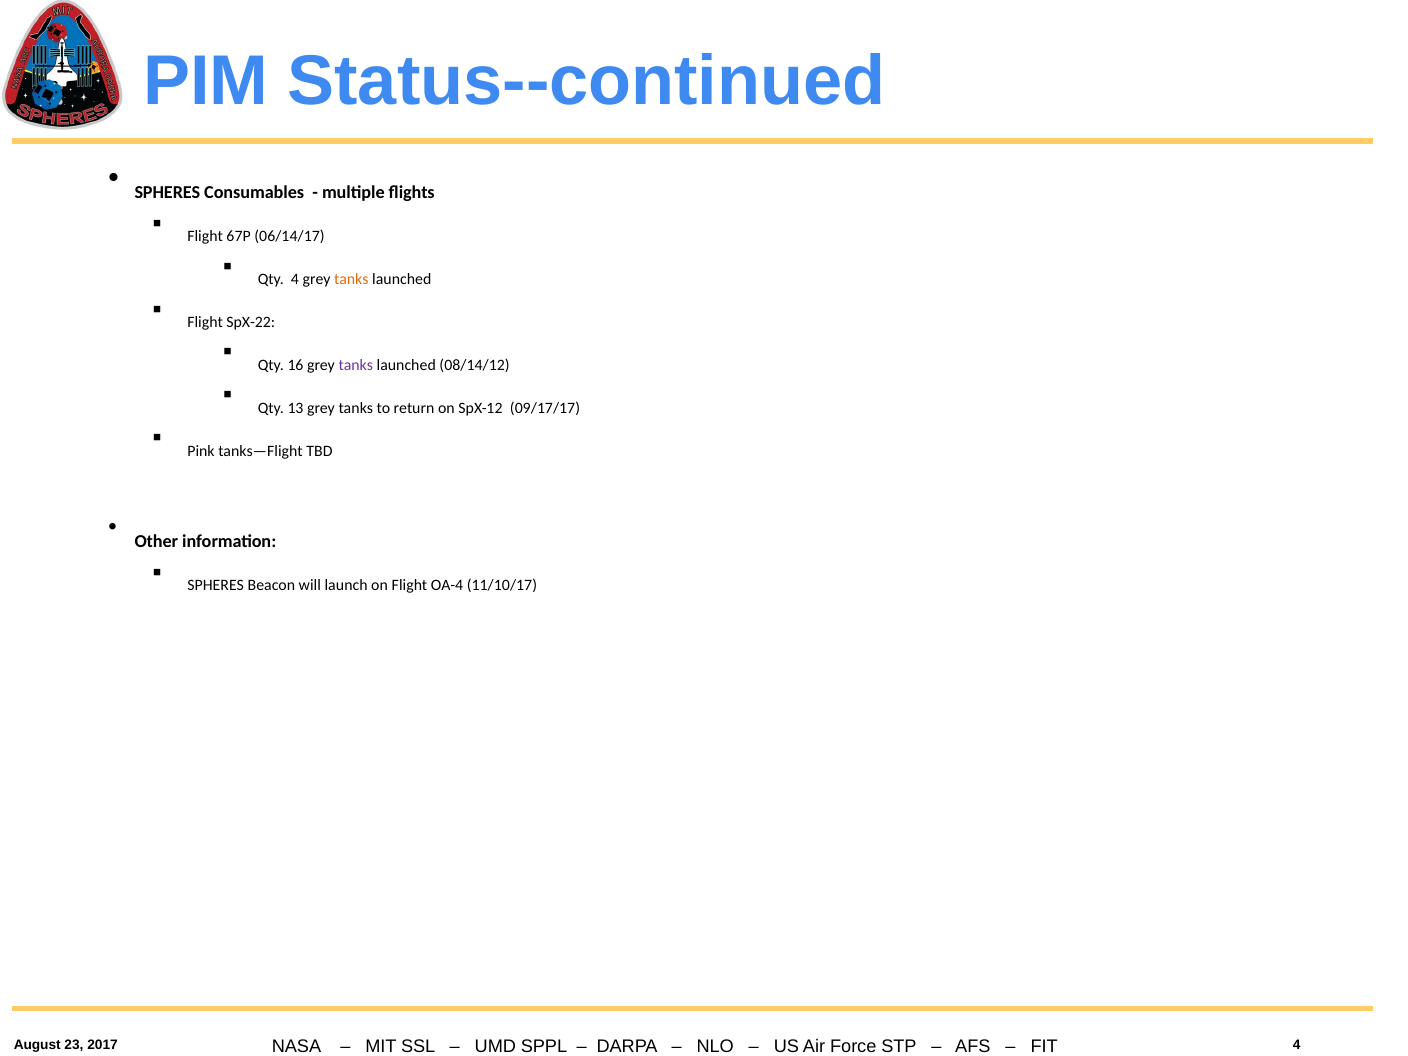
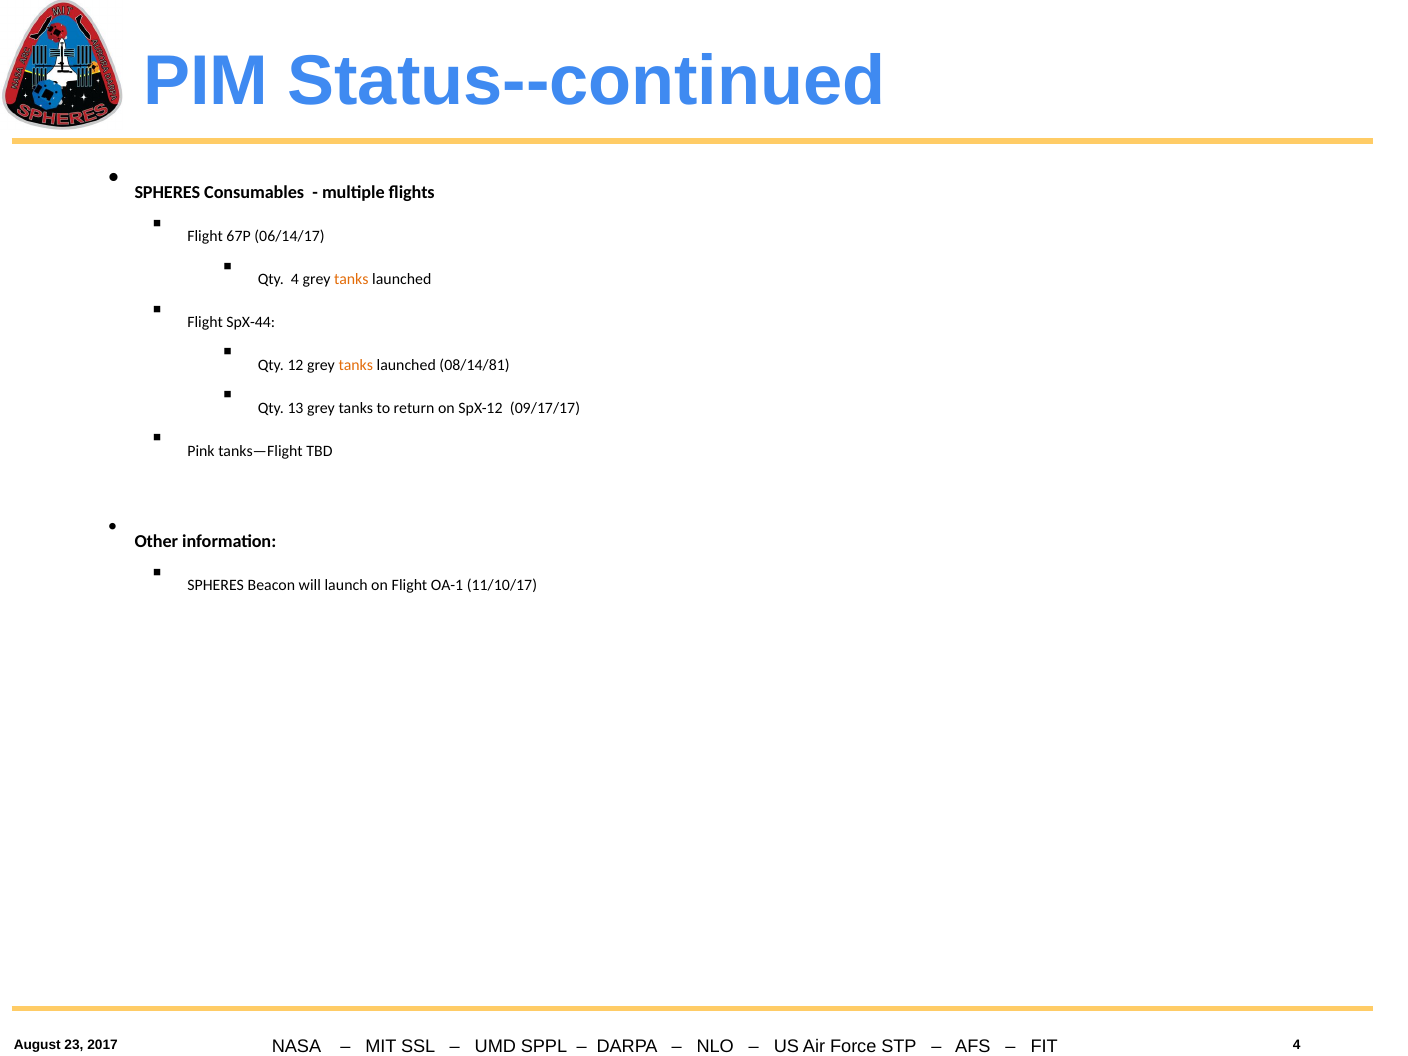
SpX-22: SpX-22 -> SpX-44 (251, 322)
16: 16 -> 12 (295, 365)
tanks colour: purple -> orange (356, 365)
08/14/12: 08/14/12 -> 08/14/81 (475, 365)
OA-4: OA-4 -> OA-1 (447, 586)
